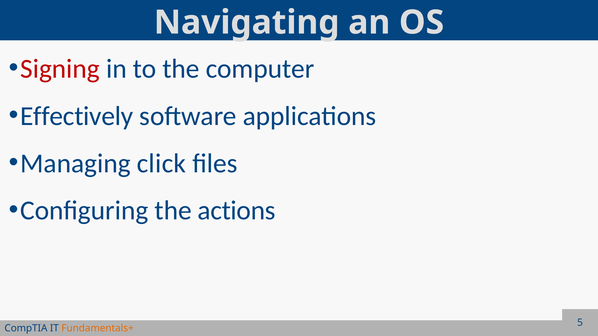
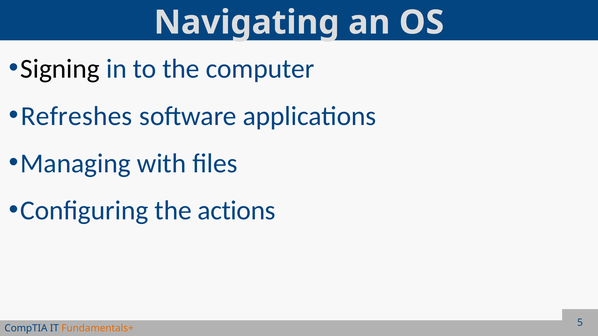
Signing colour: red -> black (60, 69)
Effectively: Effectively -> Refreshes (76, 116)
click: click -> with (162, 163)
